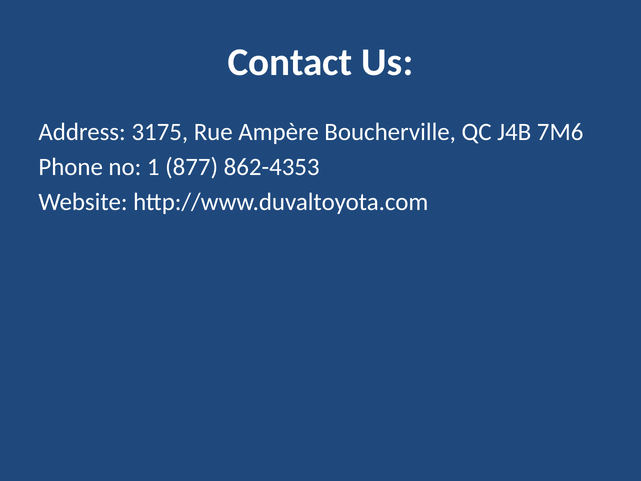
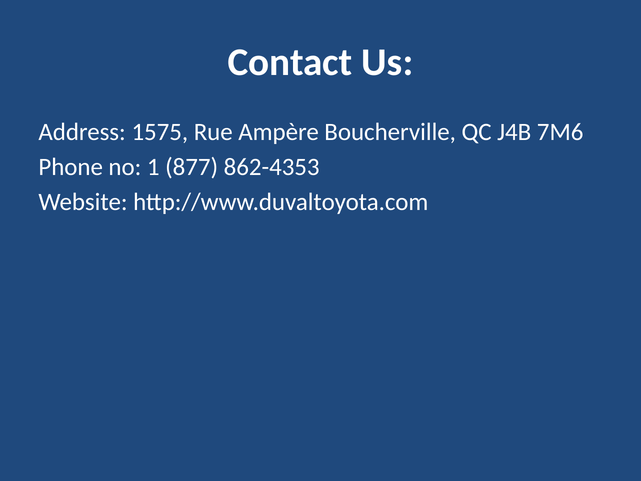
3175: 3175 -> 1575 (160, 132)
